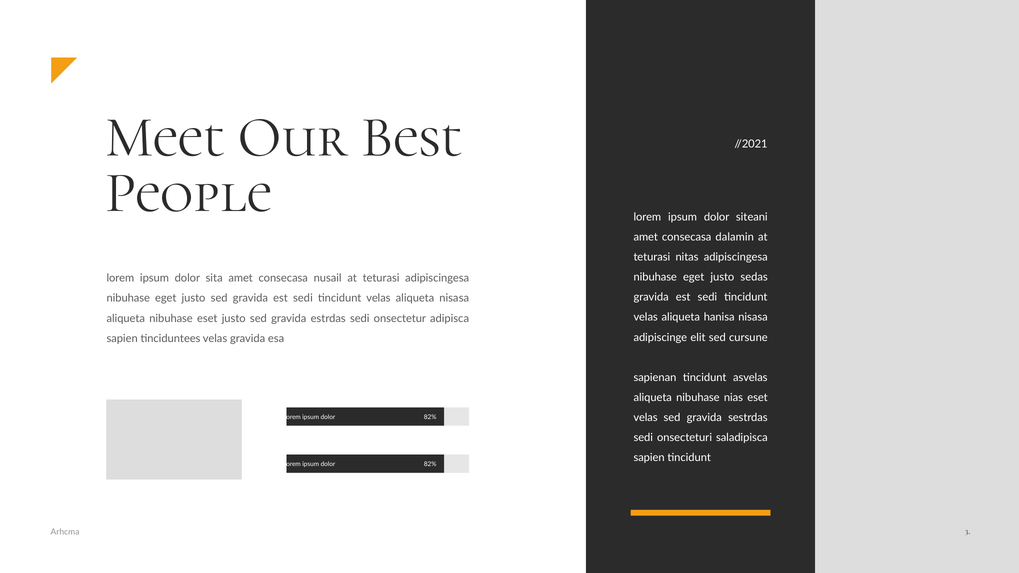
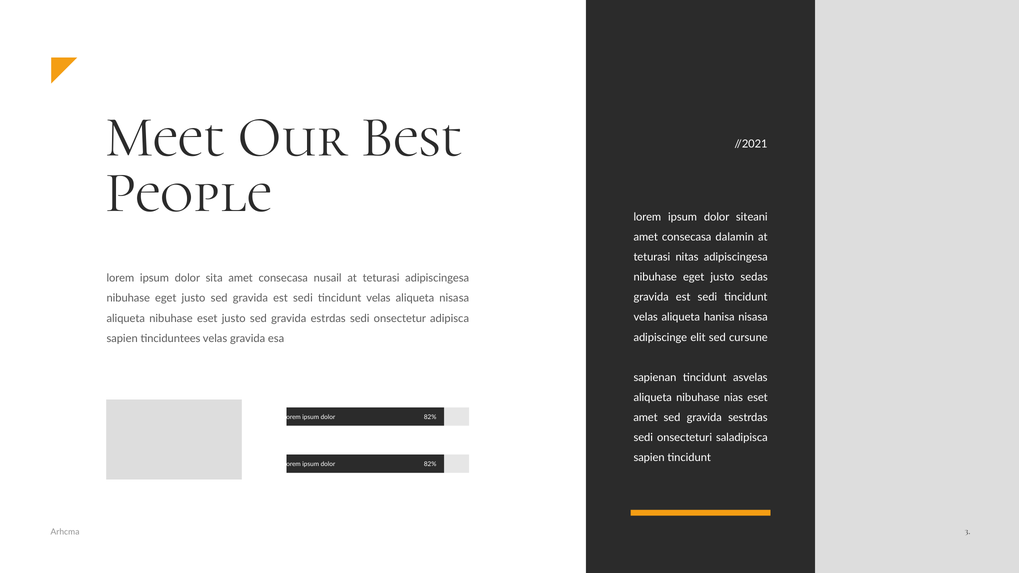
velas: velas -> amet (646, 418)
